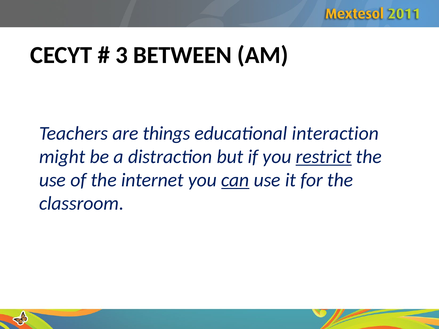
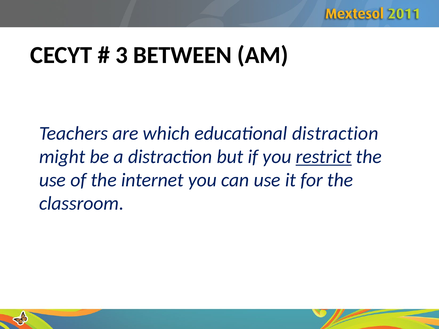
things: things -> which (166, 133)
educational interaction: interaction -> distraction (335, 133)
can underline: present -> none (235, 180)
